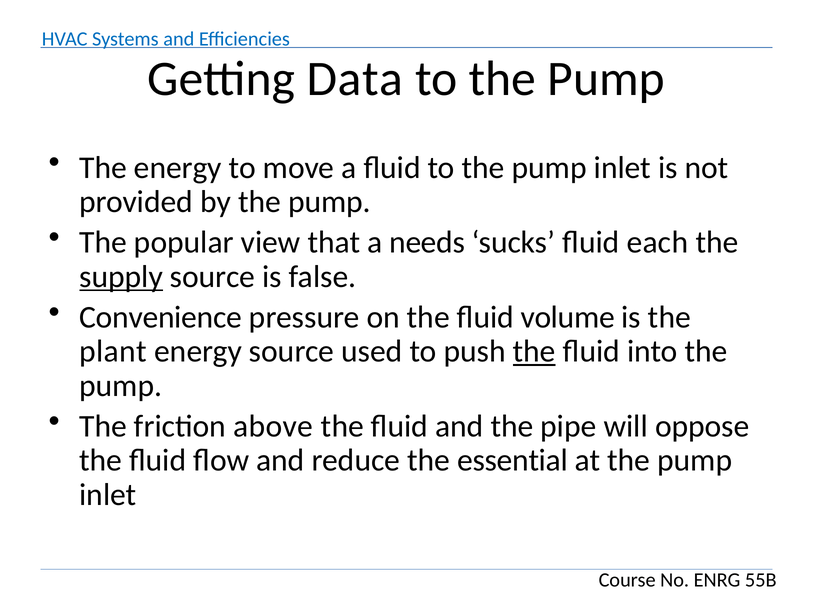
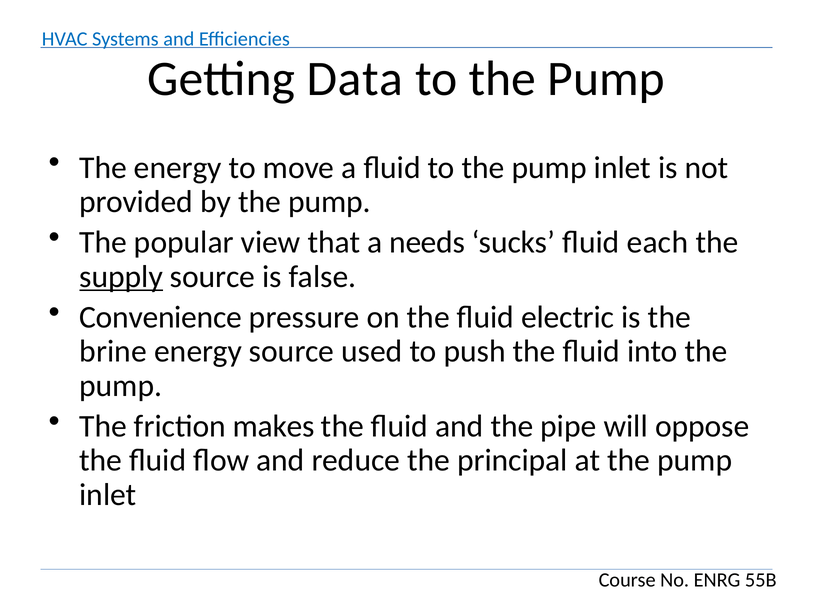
volume: volume -> electric (568, 317)
plant: plant -> brine (113, 351)
the underline: present -> none (534, 351)
above: above -> makes (274, 426)
essential: essential -> principal (512, 460)
